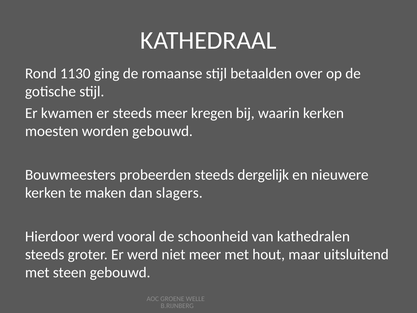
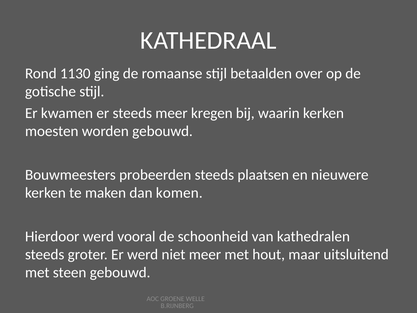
dergelijk: dergelijk -> plaatsen (263, 175)
slagers: slagers -> komen (179, 193)
